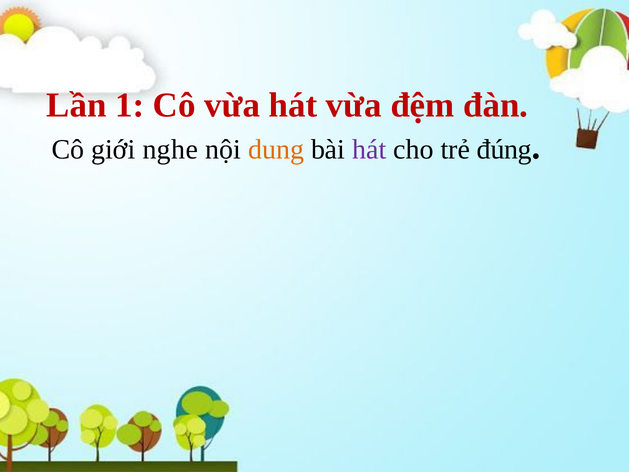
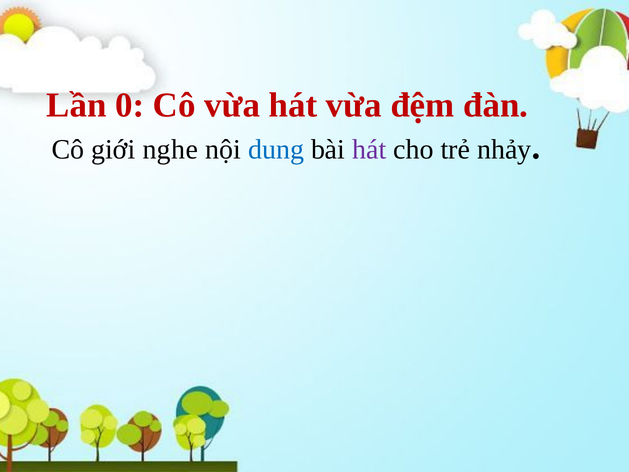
1: 1 -> 0 (130, 105)
dung colour: orange -> blue (276, 149)
đúng: đúng -> nhảy (504, 149)
